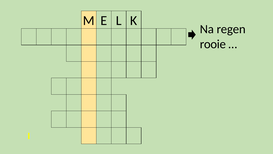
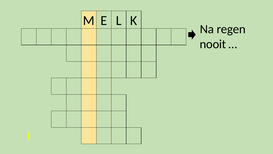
rooie: rooie -> nooit (213, 44)
